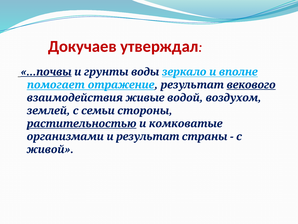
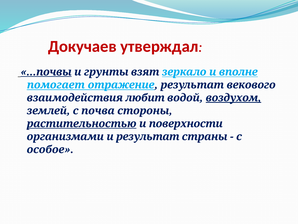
воды: воды -> взят (145, 72)
векового underline: present -> none (251, 85)
живые: живые -> любит (145, 98)
воздухом underline: none -> present (233, 98)
семьи: семьи -> почва (98, 110)
комковатые: комковатые -> поверхности (186, 123)
живой: живой -> особое (50, 149)
